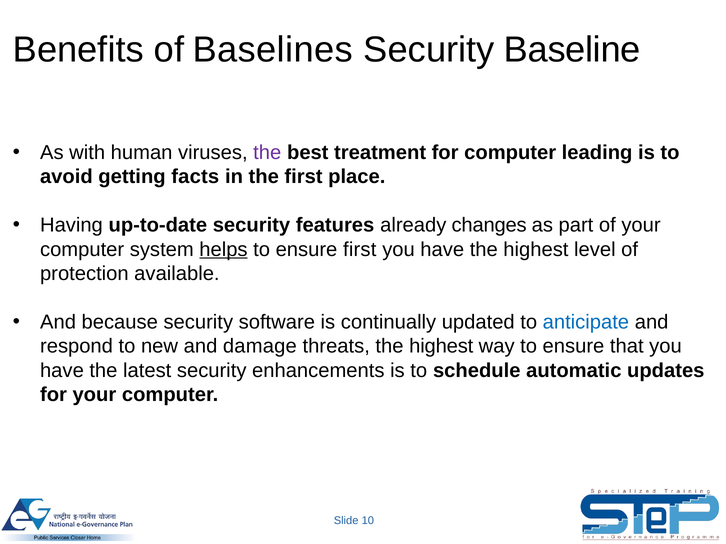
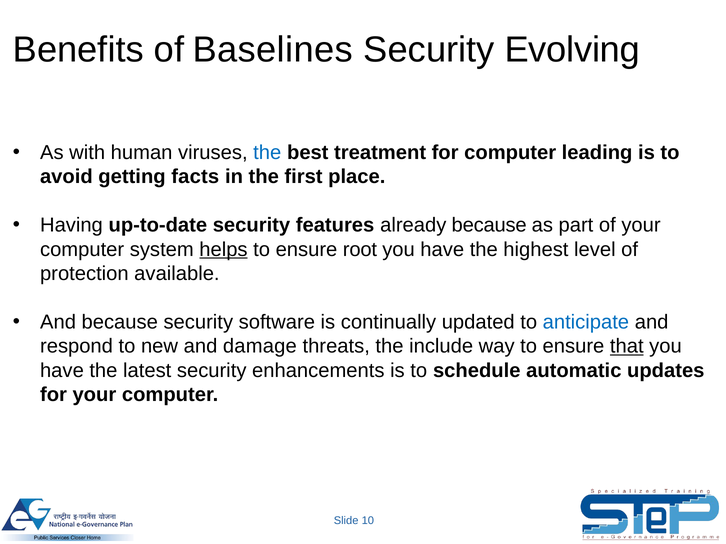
Baseline: Baseline -> Evolving (572, 50)
the colour: purple -> blue (267, 153)
already changes: changes -> because (489, 225)
ensure first: first -> root (360, 250)
threats the highest: highest -> include (441, 347)
that underline: none -> present (627, 347)
